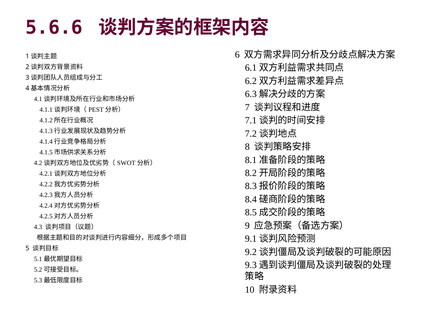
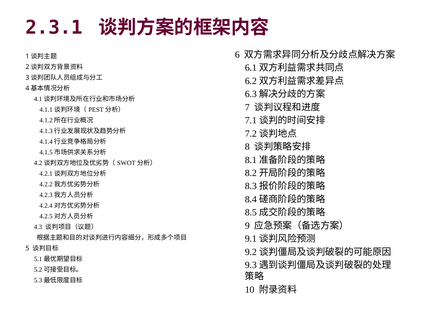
5.6.6: 5.6.6 -> 2.3.1 (54, 28)
